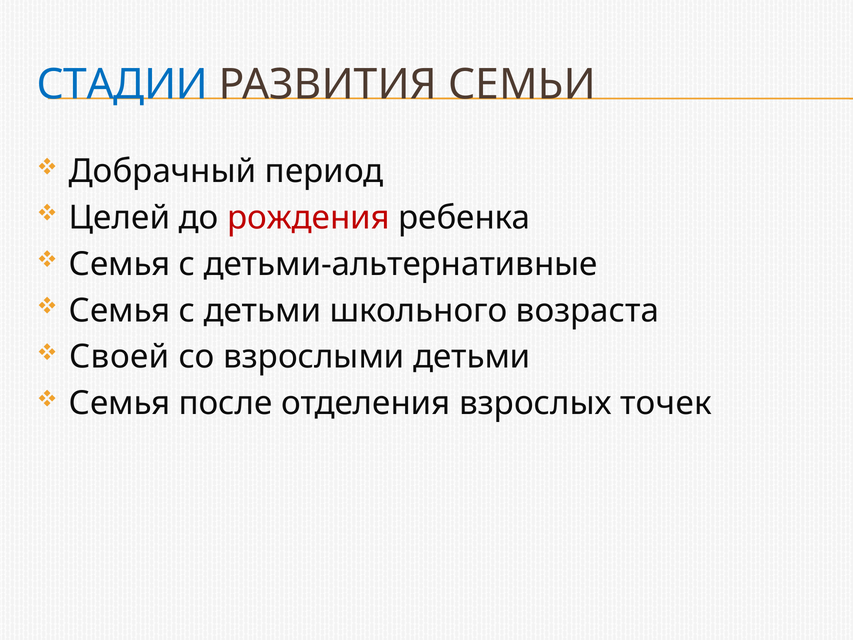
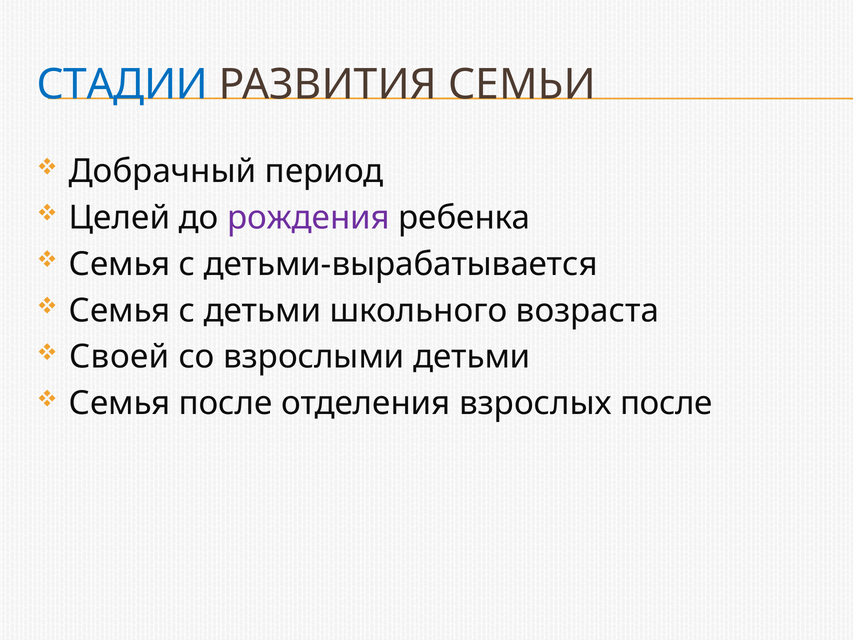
рождения colour: red -> purple (309, 218)
детьми-альтернативные: детьми-альтернативные -> детьми-вырабатывается (401, 264)
взрослых точек: точек -> после (666, 403)
